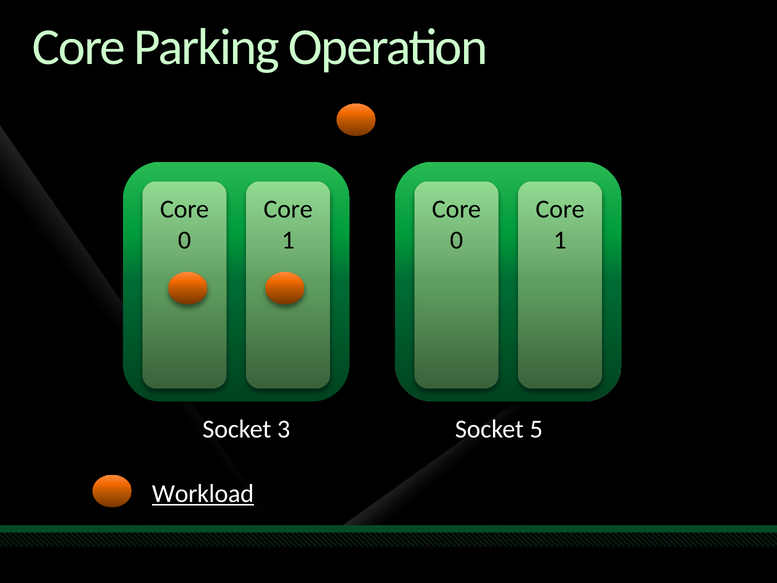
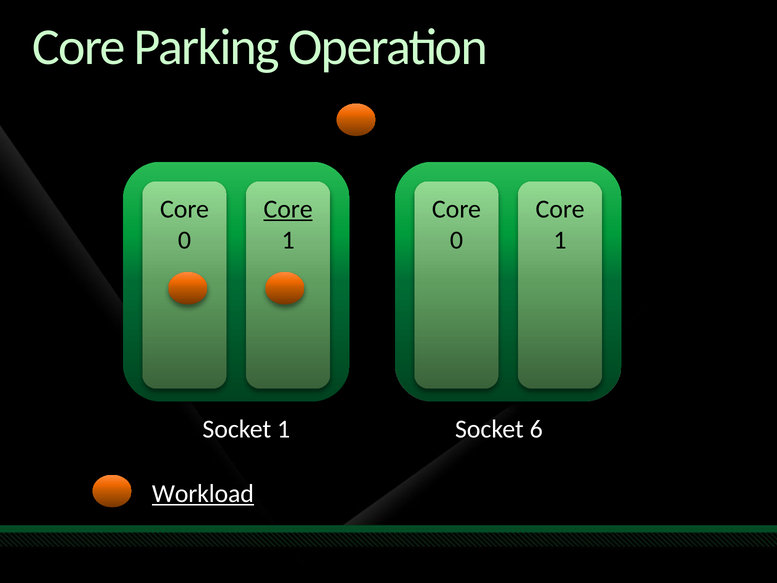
Core underline: none -> present (288, 209)
Socket 3: 3 -> 1 (284, 429)
5: 5 -> 6 (536, 429)
